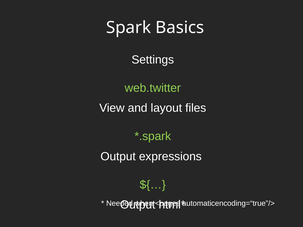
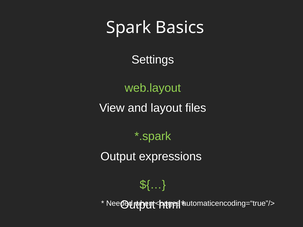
web.twitter: web.twitter -> web.layout (153, 88)
